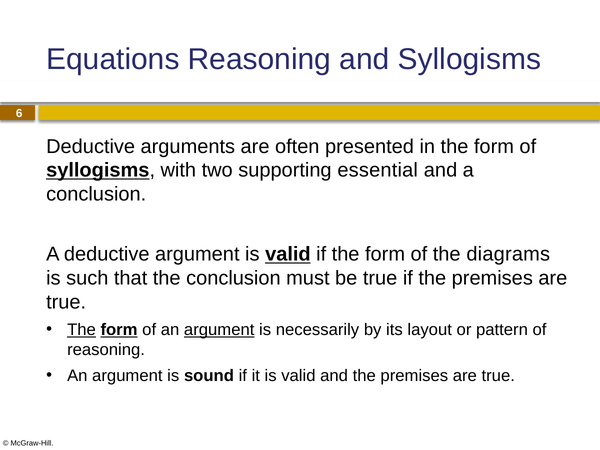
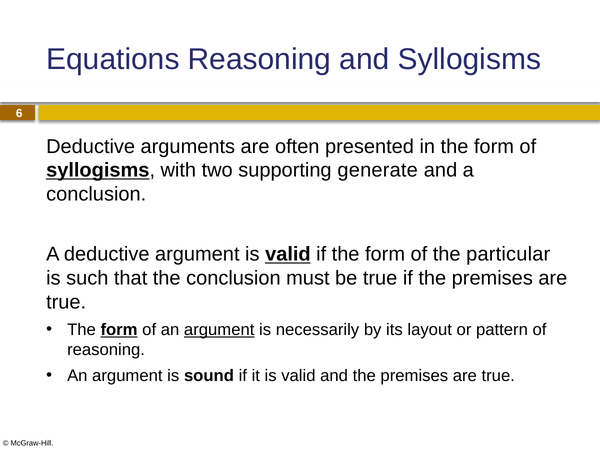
essential: essential -> generate (378, 170)
diagrams: diagrams -> particular (508, 254)
The underline: present -> none (81, 330)
